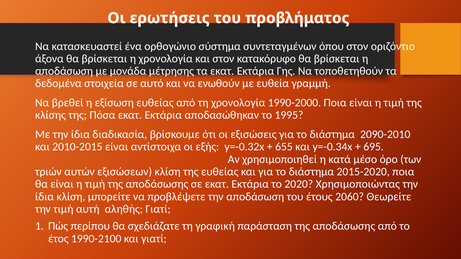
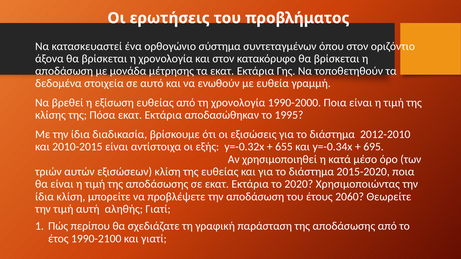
2090-2010: 2090-2010 -> 2012-2010 (385, 135)
